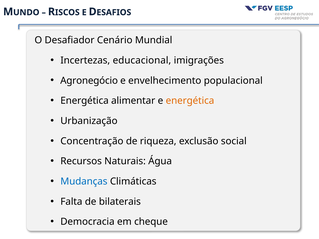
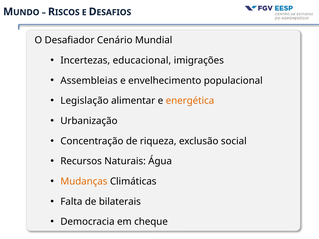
Agronegócio: Agronegócio -> Assembleias (89, 81)
Energética: Energética -> Legislação (85, 101)
Mudanças colour: blue -> orange (84, 182)
